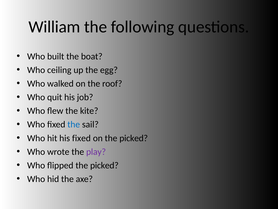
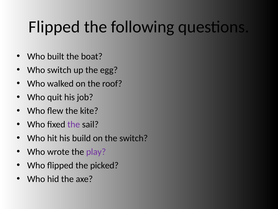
William: William -> Flipped (54, 27)
Who ceiling: ceiling -> switch (59, 70)
the colour: blue -> purple (74, 124)
his fixed: fixed -> build (81, 138)
on the picked: picked -> switch (134, 138)
